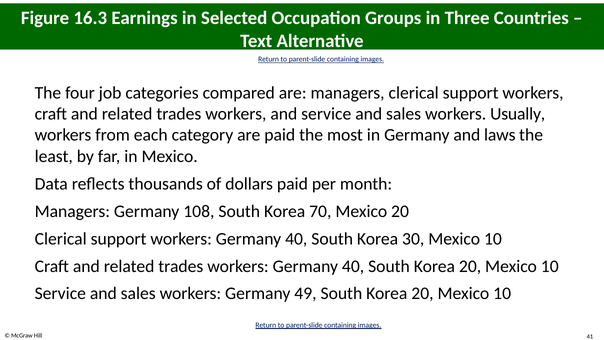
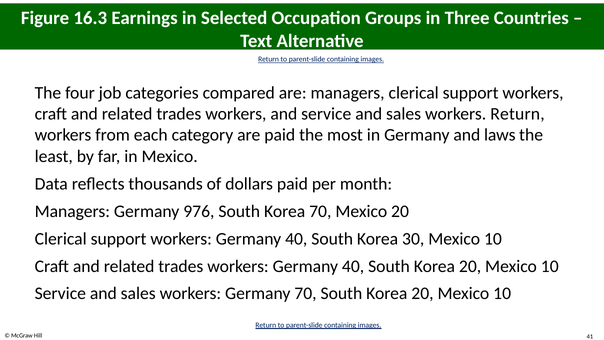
workers Usually: Usually -> Return (518, 114)
108: 108 -> 976 (199, 211)
Germany 49: 49 -> 70 (305, 293)
